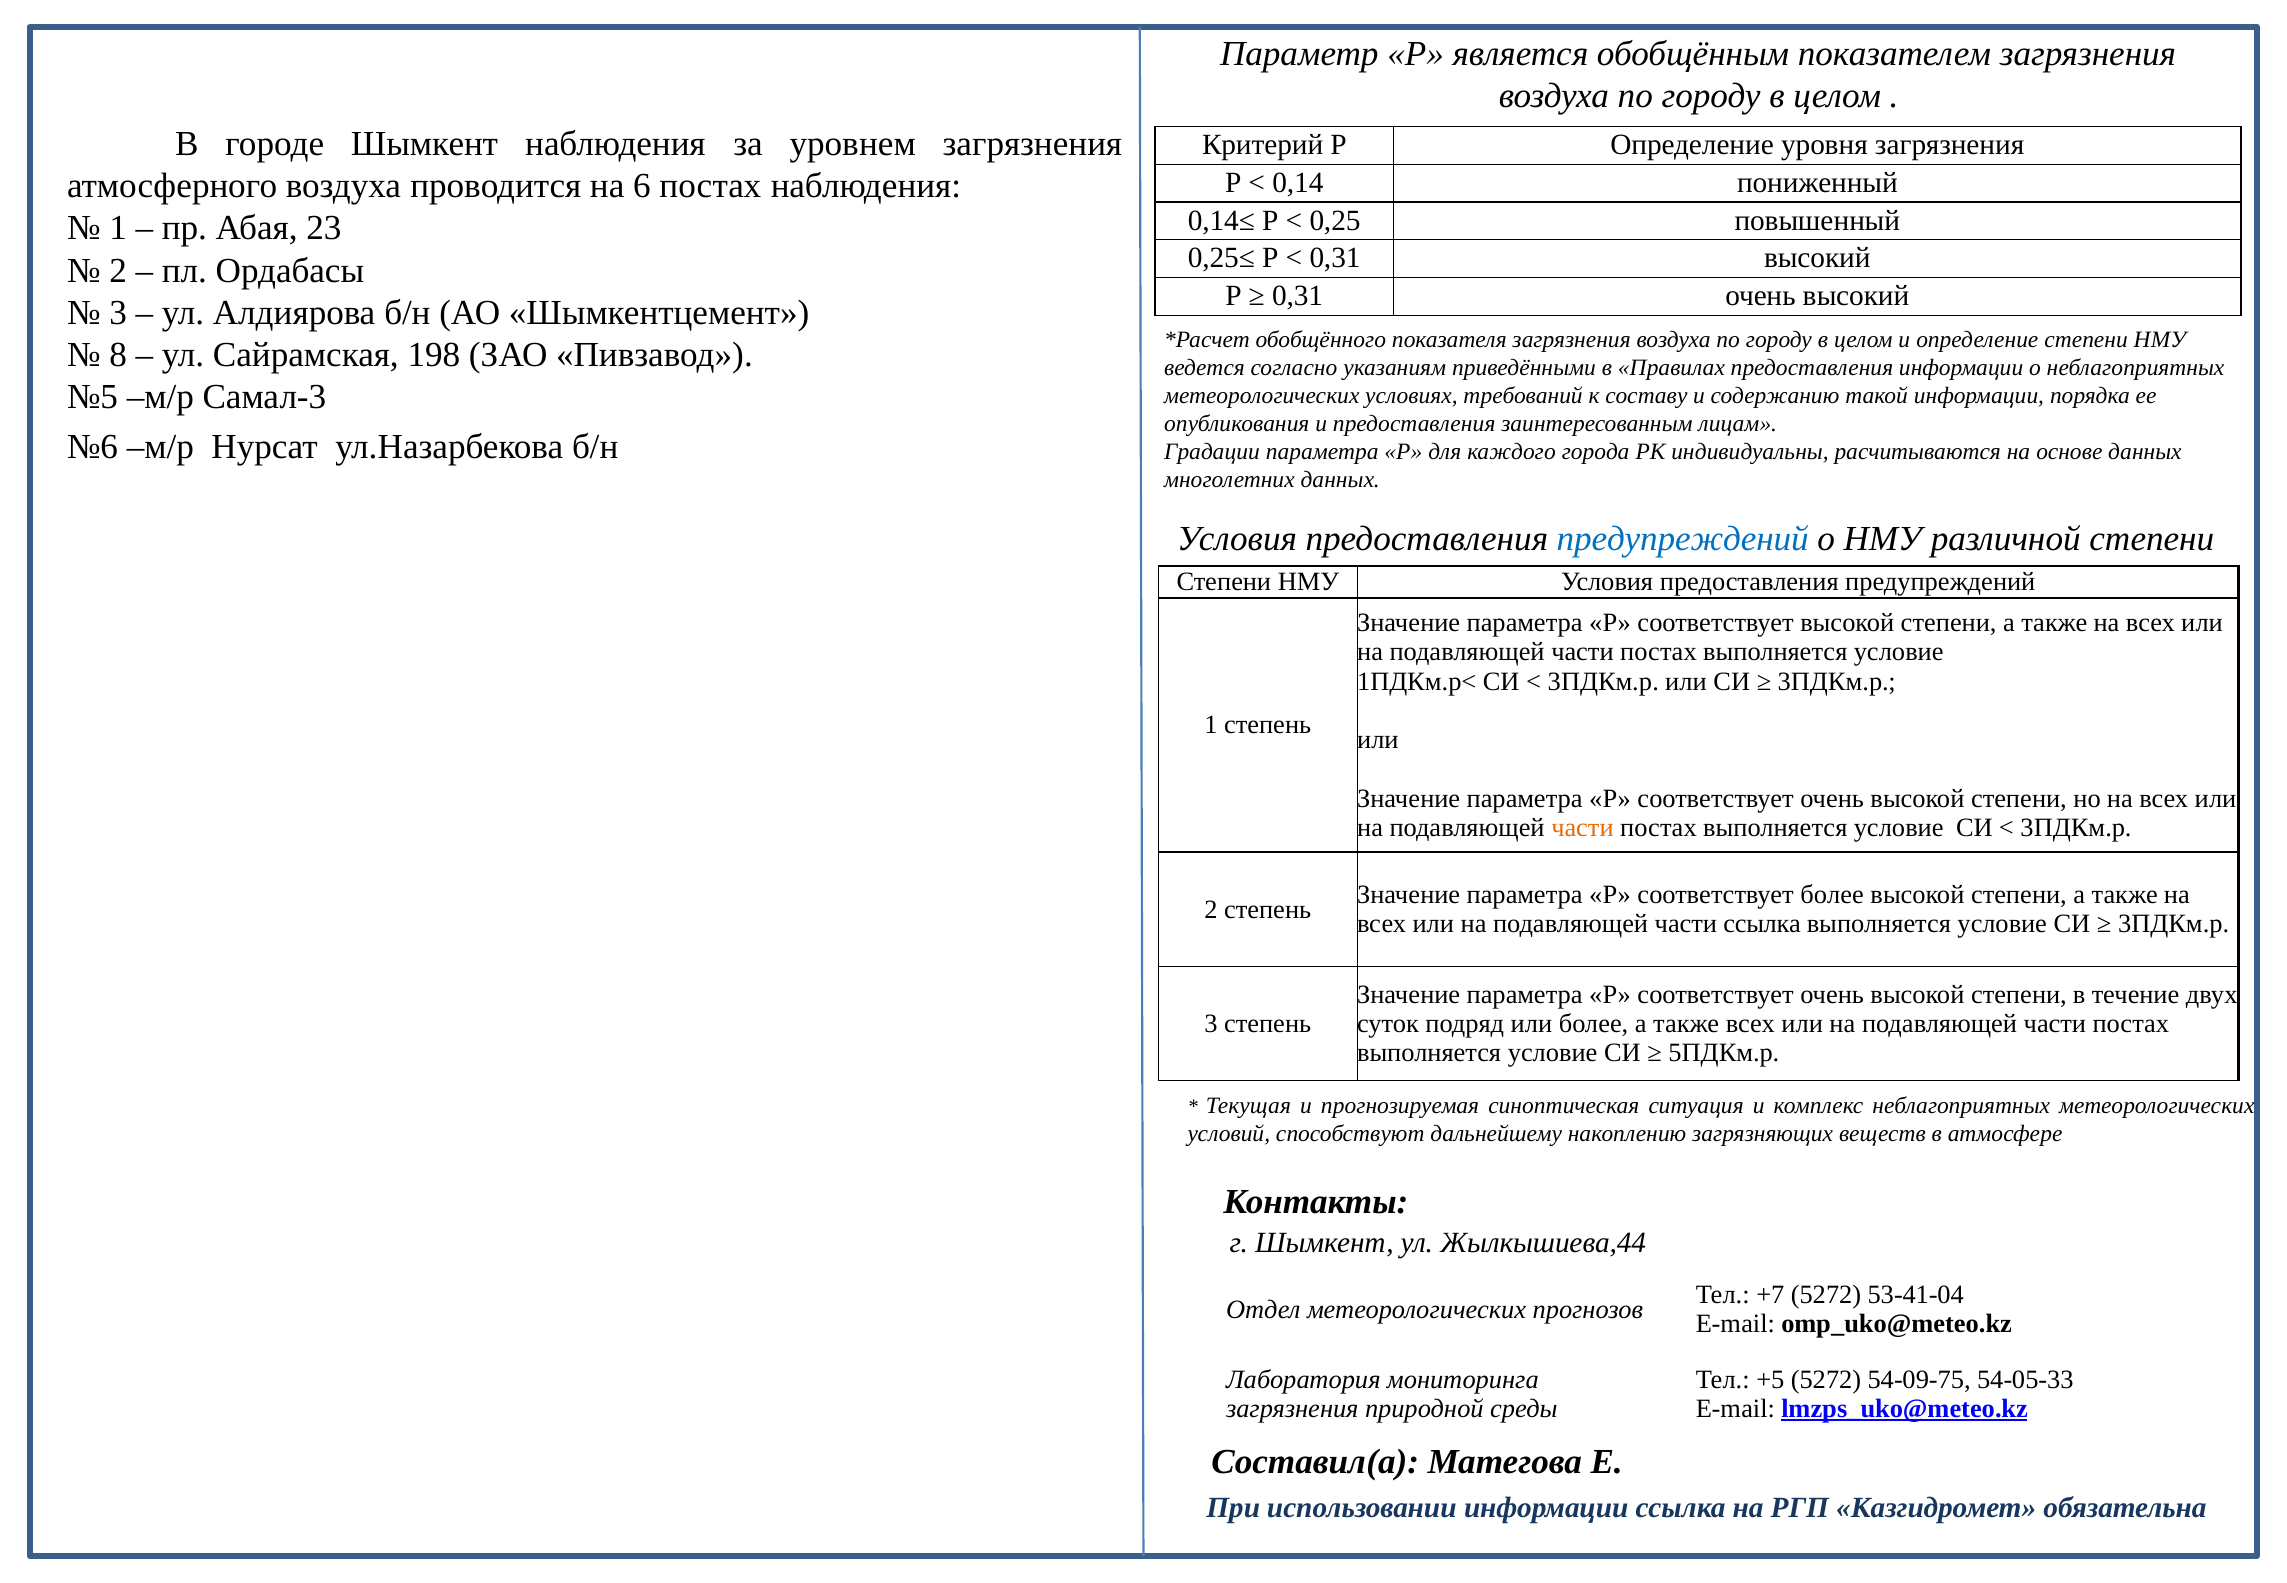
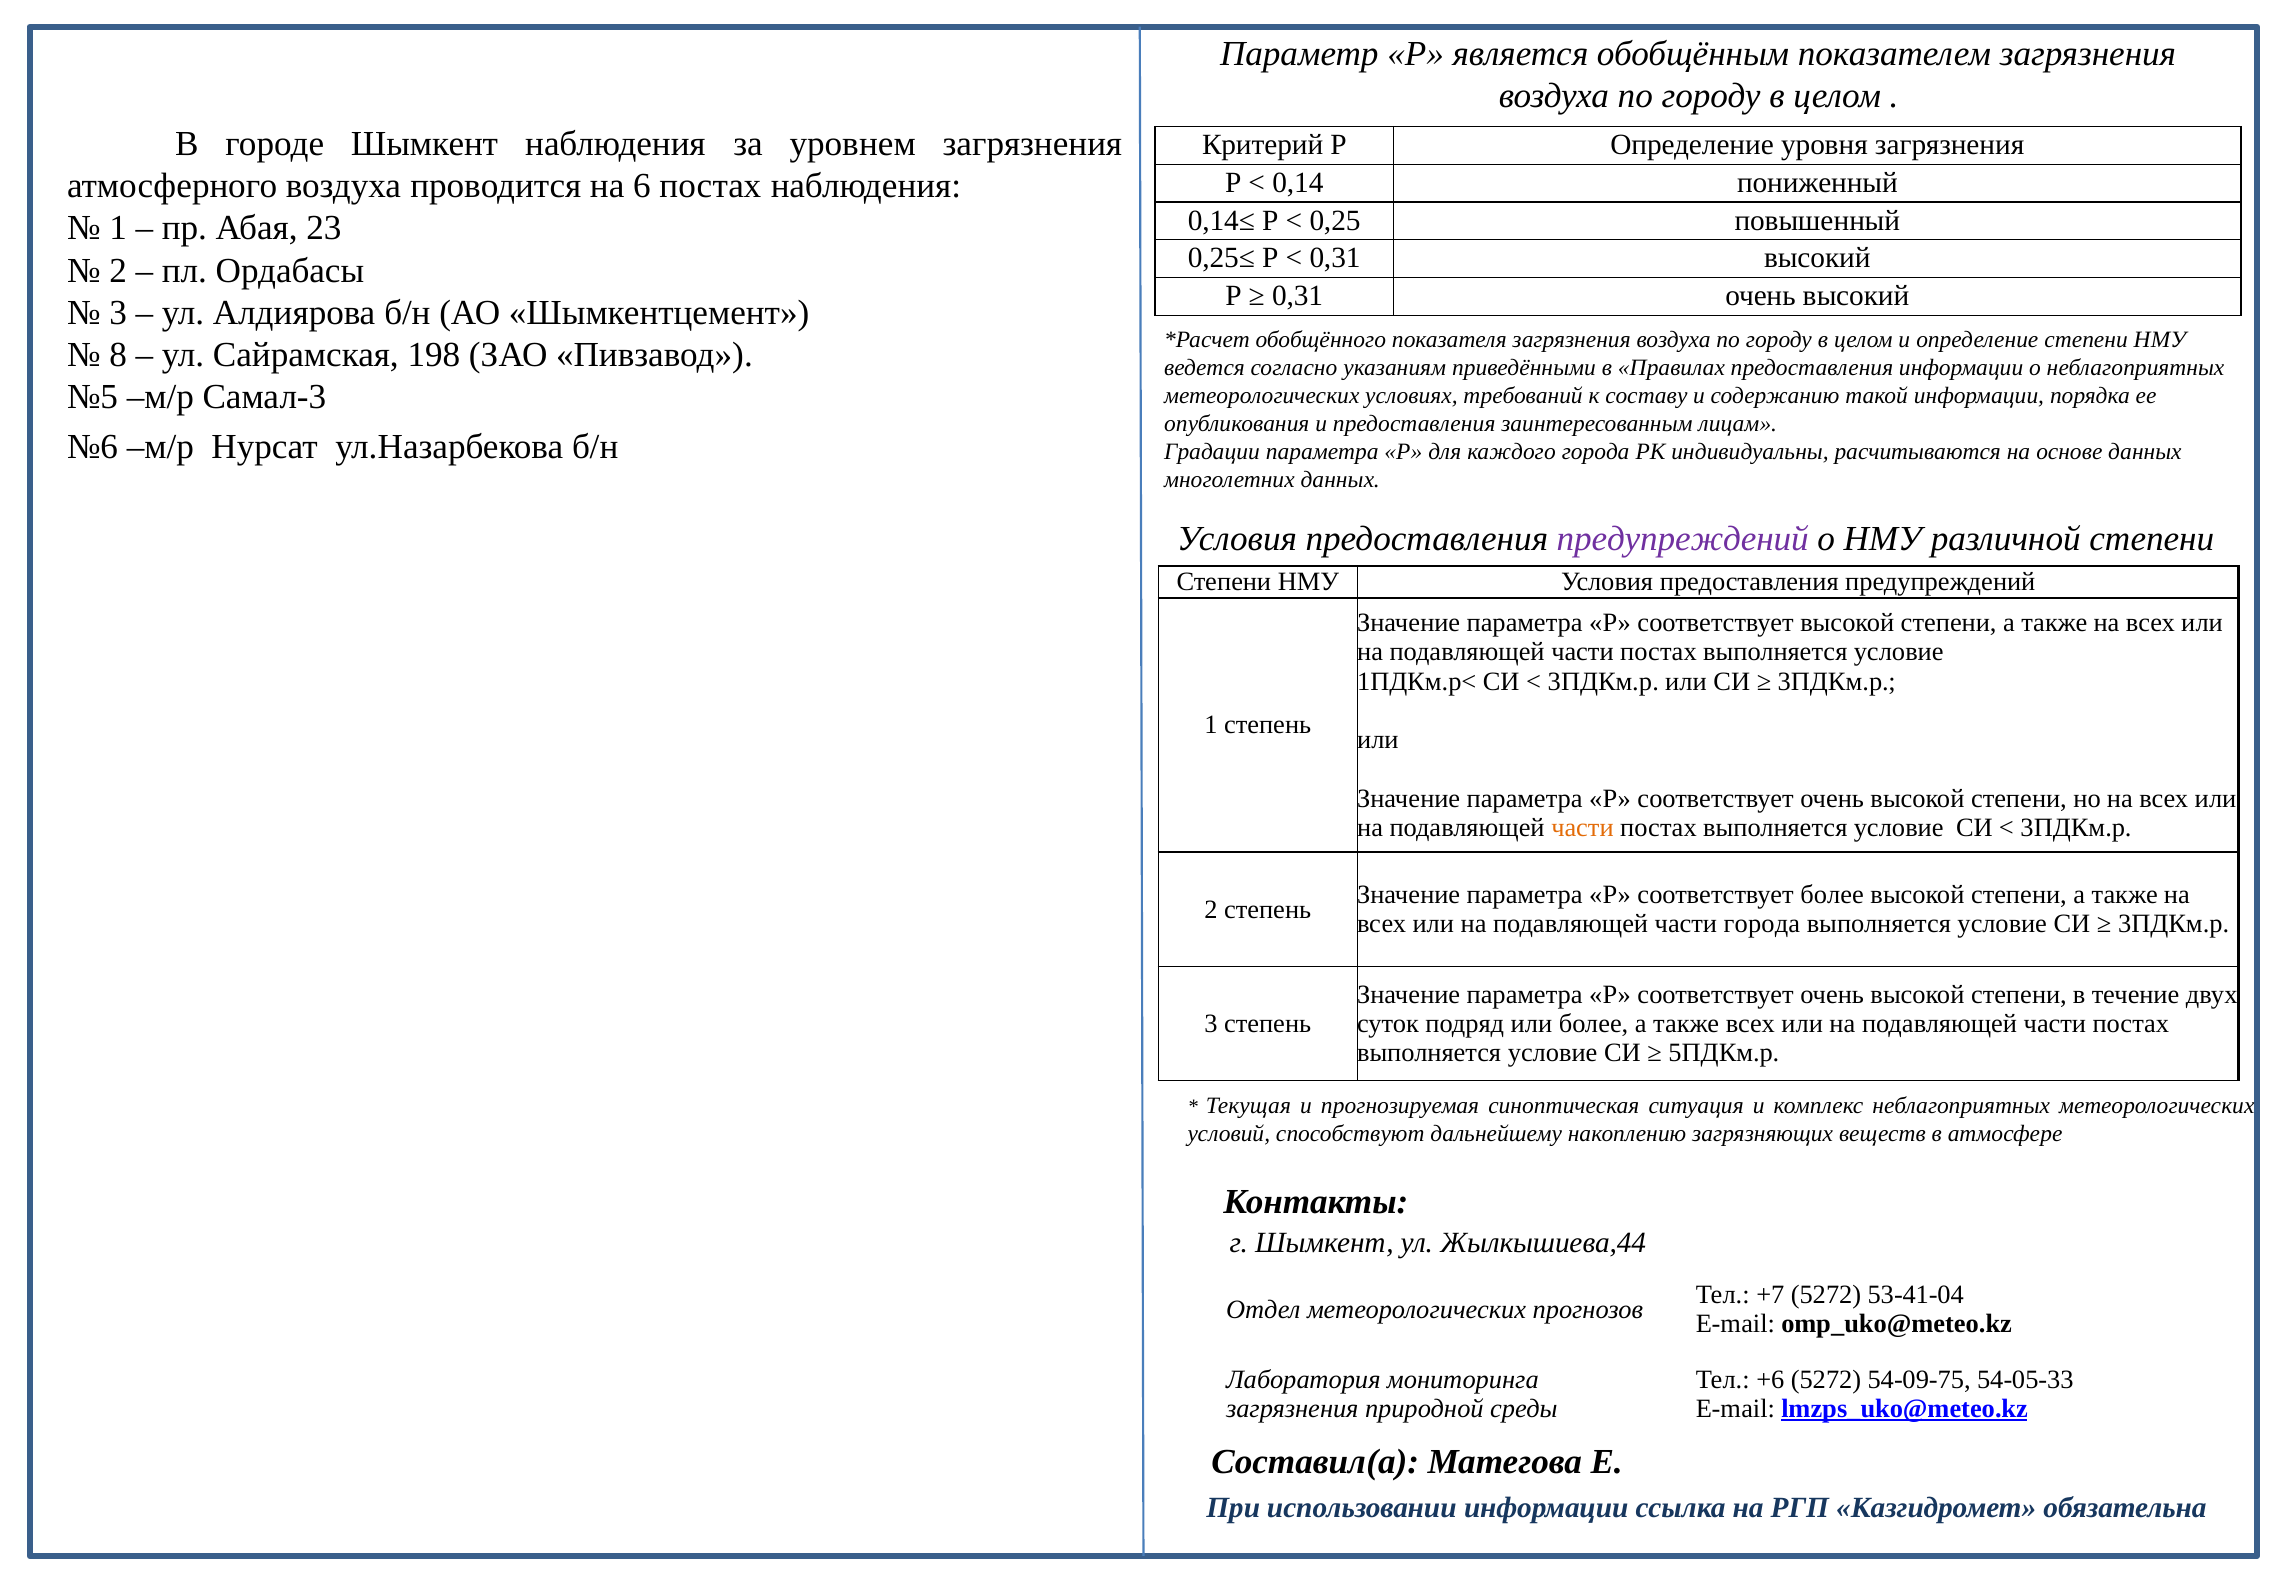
предупреждений colour: blue -> purple (1683, 539)
части ссылка: ссылка -> города (1762, 924)
+5: +5 -> +6 (1770, 1380)
